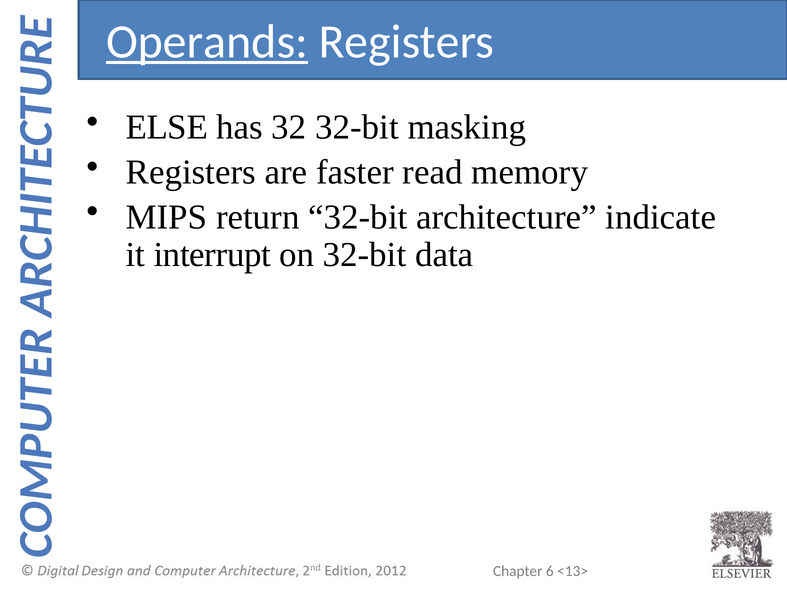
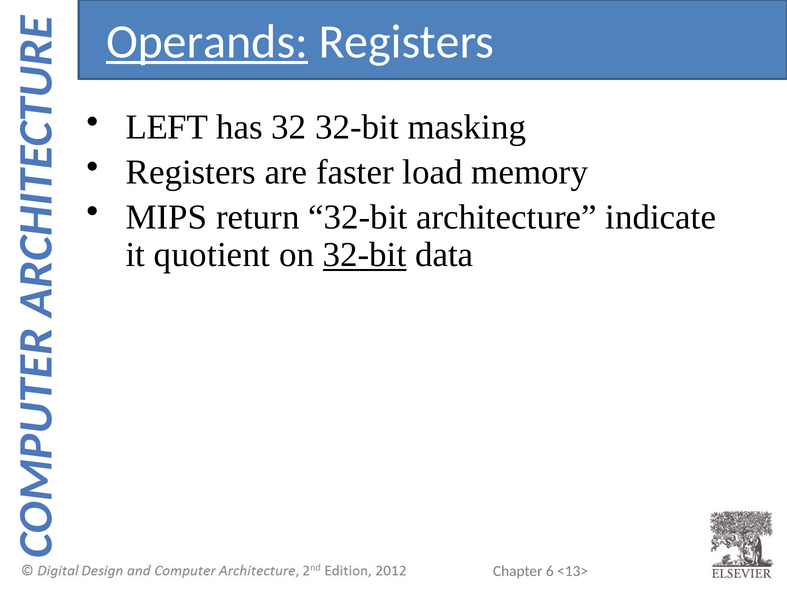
ELSE: ELSE -> LEFT (167, 127)
read: read -> load (433, 172)
interrupt: interrupt -> quotient (212, 255)
32-bit underline: none -> present (365, 255)
